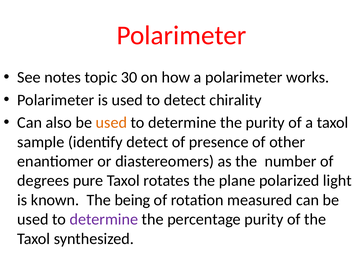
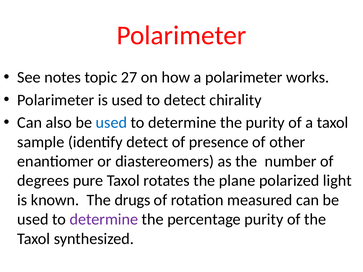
30: 30 -> 27 (129, 77)
used colour: orange -> blue (111, 123)
being: being -> drugs (132, 200)
